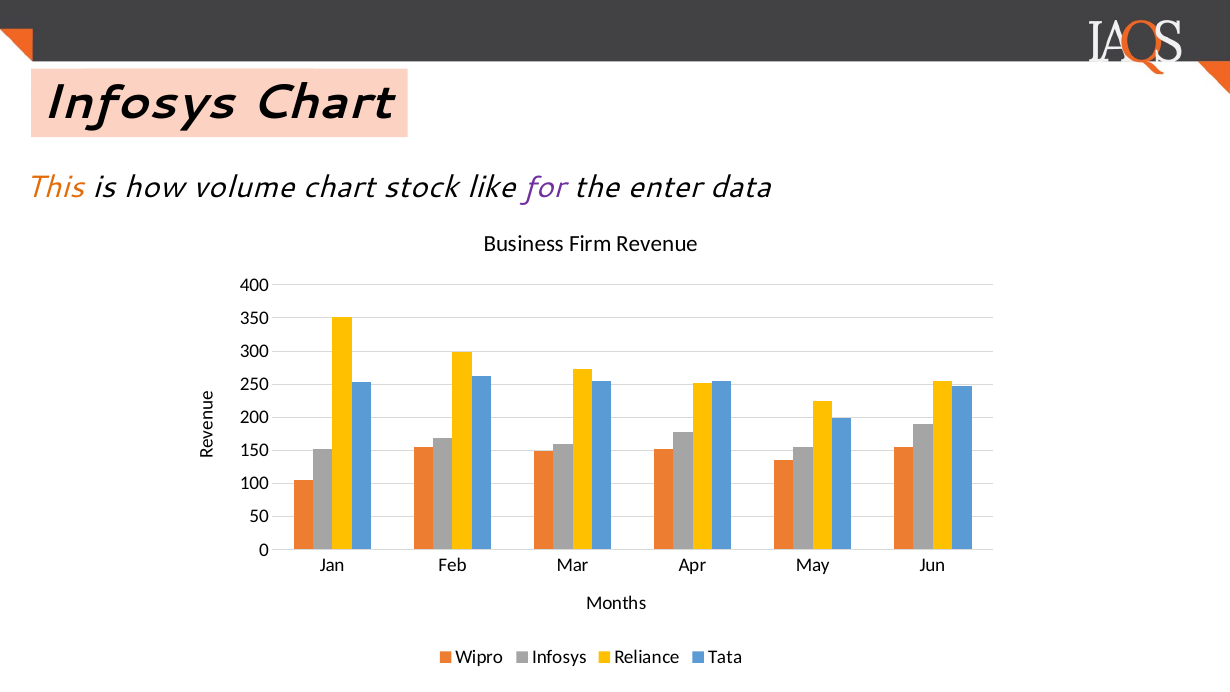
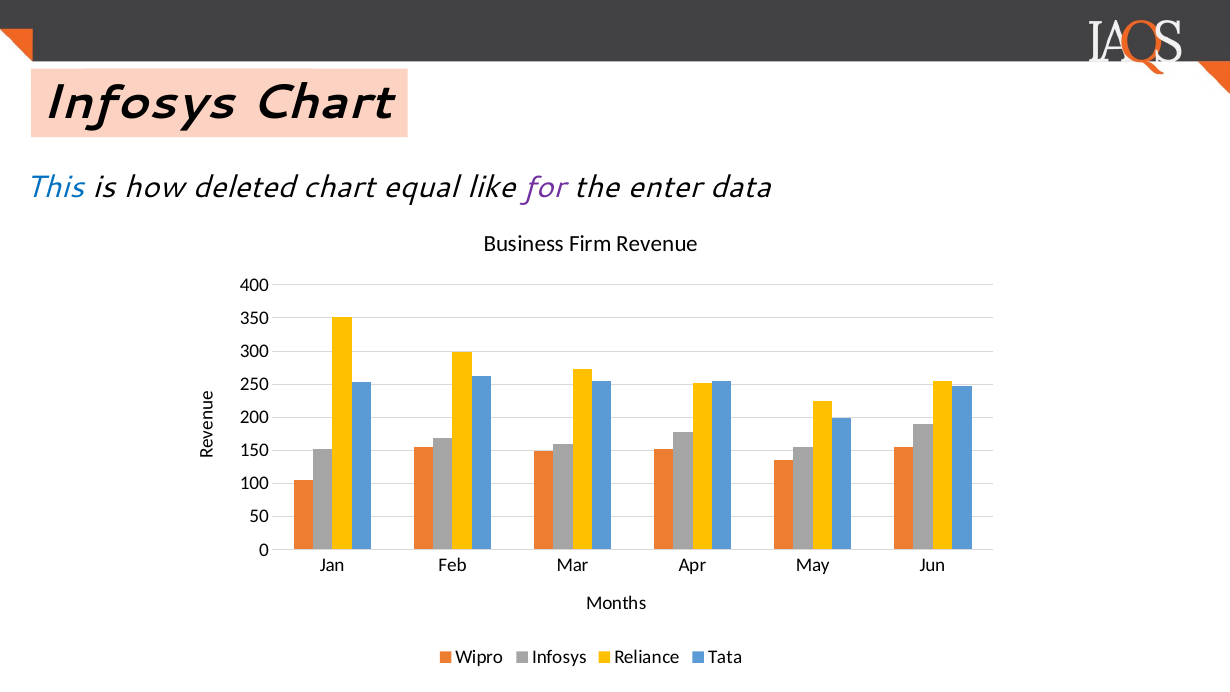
This colour: orange -> blue (55, 187)
volume: volume -> deleted (244, 187)
stock: stock -> equal (421, 187)
